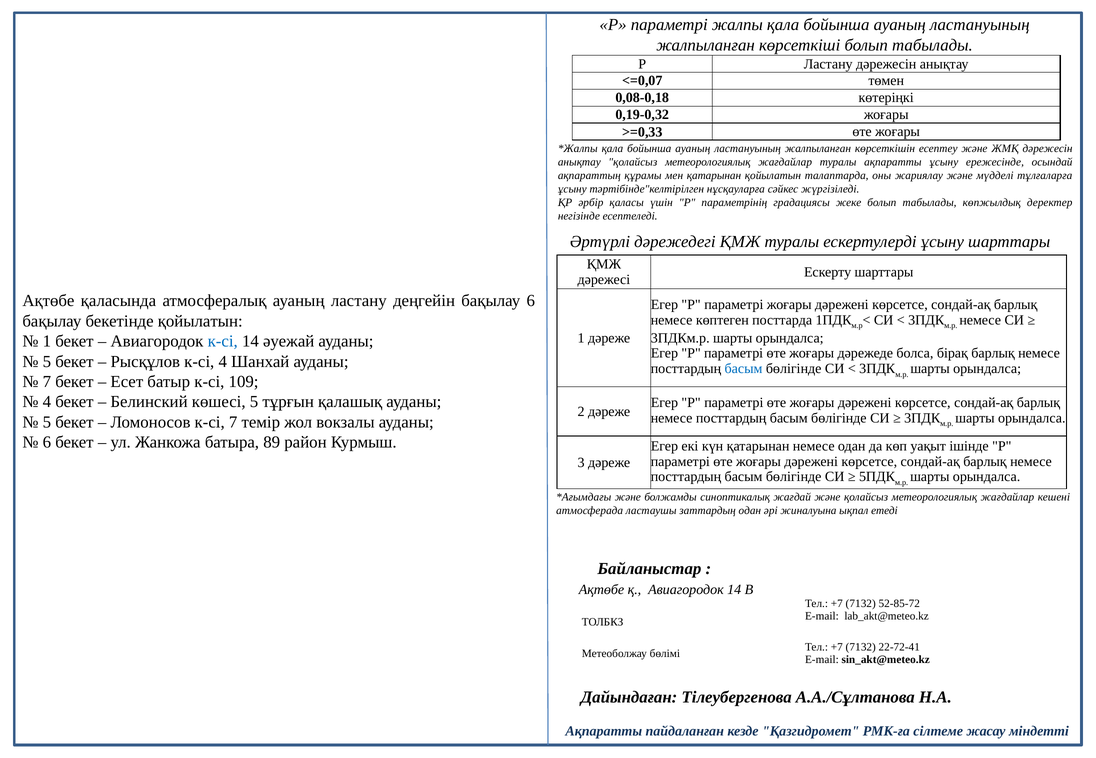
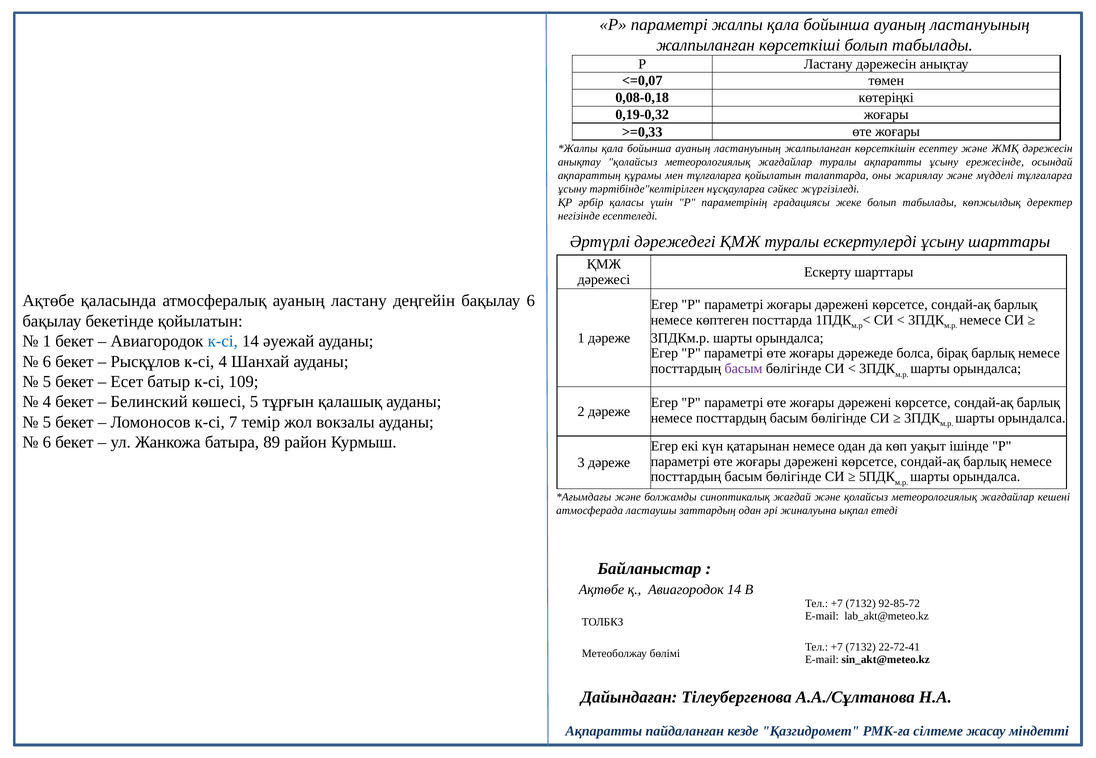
мен қатарынан: қатарынан -> тұлғаларға (714, 176)
5: 5 -> 6 (47, 362)
басым colour: blue -> purple (744, 369)
7: 7 -> 5 (47, 382)
52-85-72: 52-85-72 -> 92-85-72 (899, 604)
